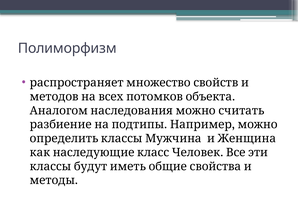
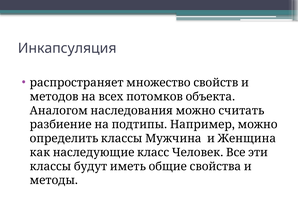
Полиморфизм: Полиморфизм -> Инкапсуляция (67, 48)
